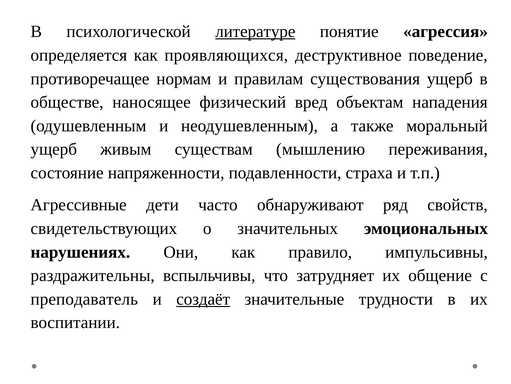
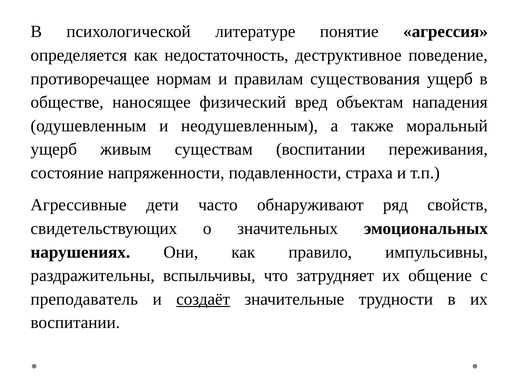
литературе underline: present -> none (255, 32)
проявляющихся: проявляющихся -> недостаточность (226, 55)
существам мышлению: мышлению -> воспитании (321, 149)
